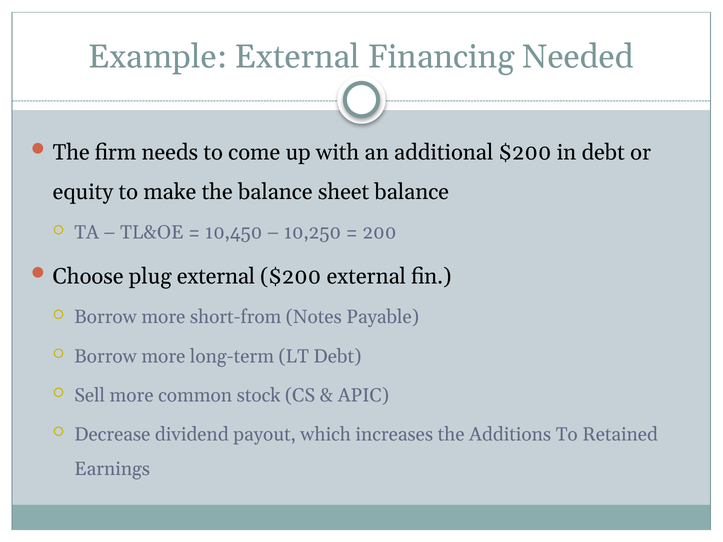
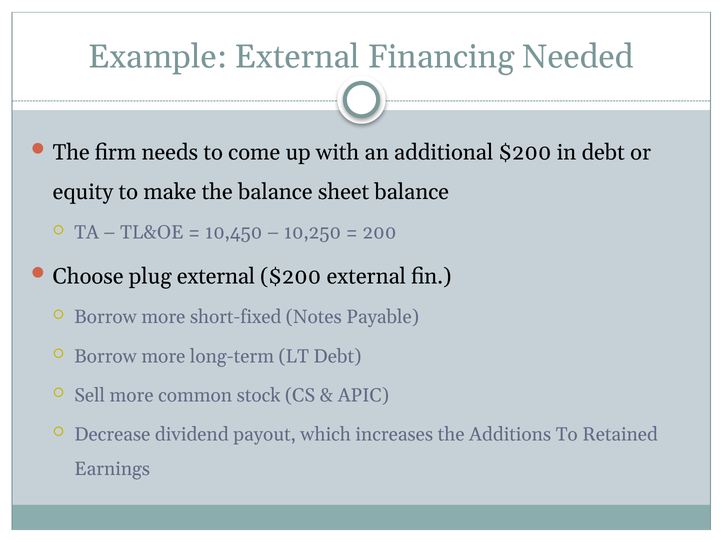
short-from: short-from -> short-fixed (236, 317)
